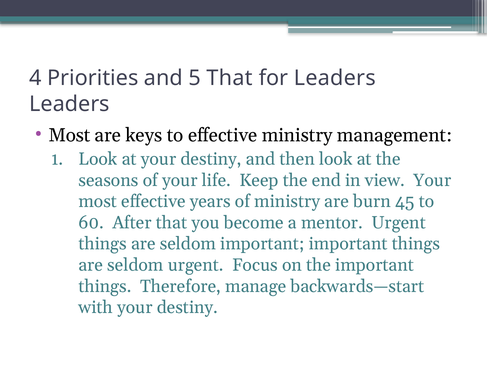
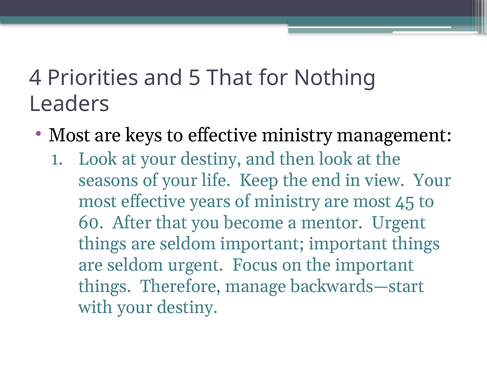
for Leaders: Leaders -> Nothing (335, 78)
are burn: burn -> most (372, 201)
